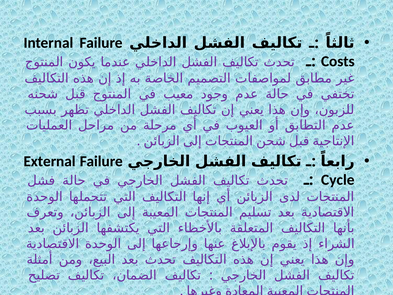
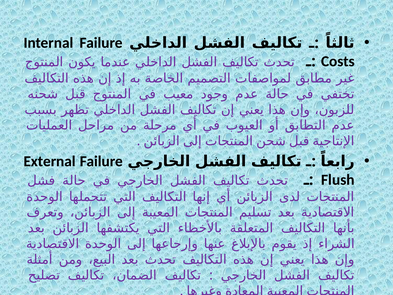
Cycle: Cycle -> Flush (338, 180)
